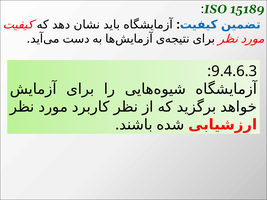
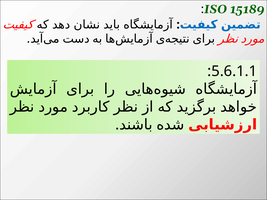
9.4.6.3: 9.4.6.3 -> 5.6.1.1 (234, 71)
